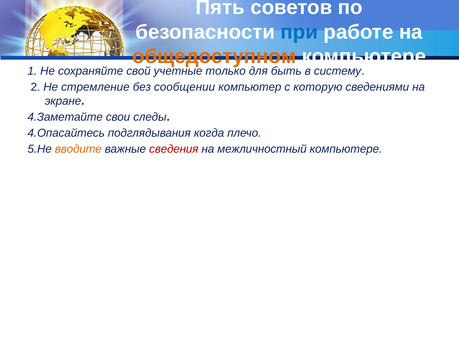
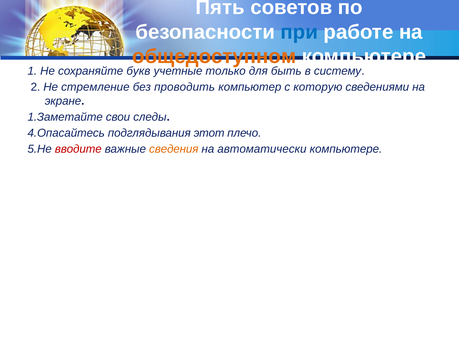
свой: свой -> букв (138, 71)
сообщении: сообщении -> проводить (185, 87)
4.Заметайте: 4.Заметайте -> 1.Заметайте (65, 117)
когда: когда -> этот (209, 133)
вводите colour: orange -> red (78, 149)
сведения colour: red -> orange (174, 149)
межличностный: межличностный -> автоматически (262, 149)
